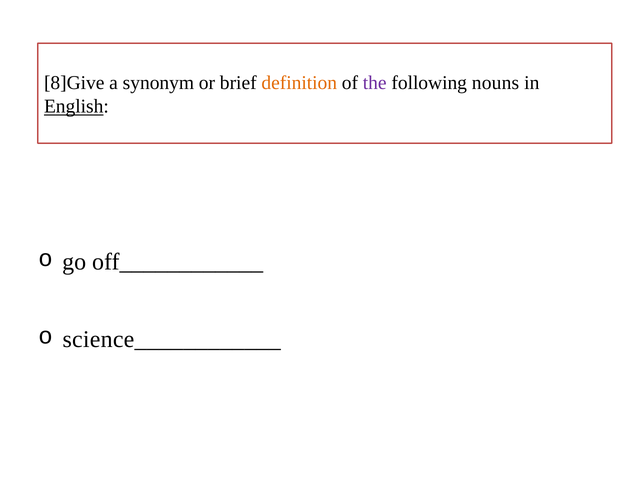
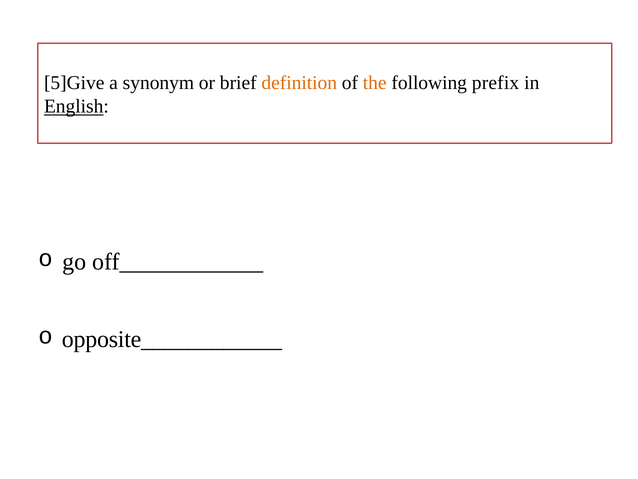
8]Give: 8]Give -> 5]Give (74, 83)
the colour: purple -> orange (375, 83)
nouns: nouns -> prefix (496, 83)
science____________: science____________ -> opposite____________ (172, 339)
